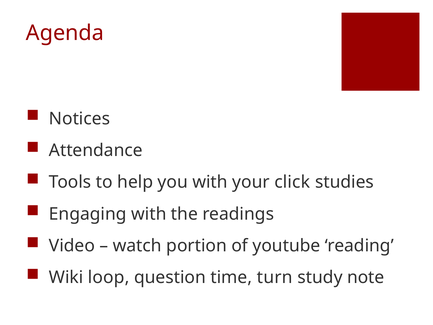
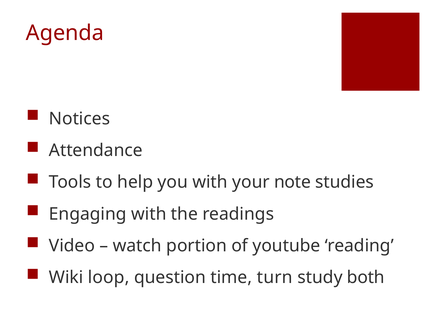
click: click -> note (292, 182)
note: note -> both (366, 277)
